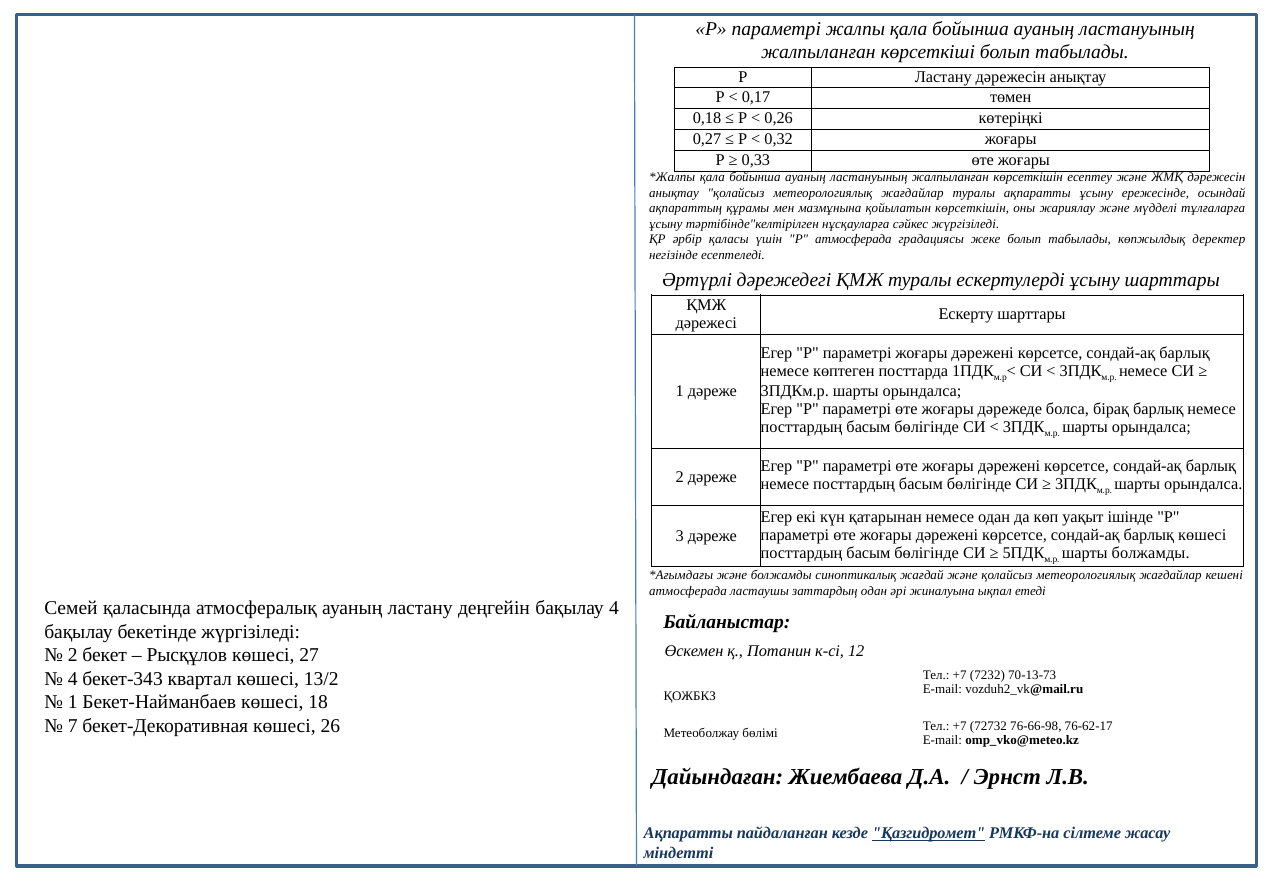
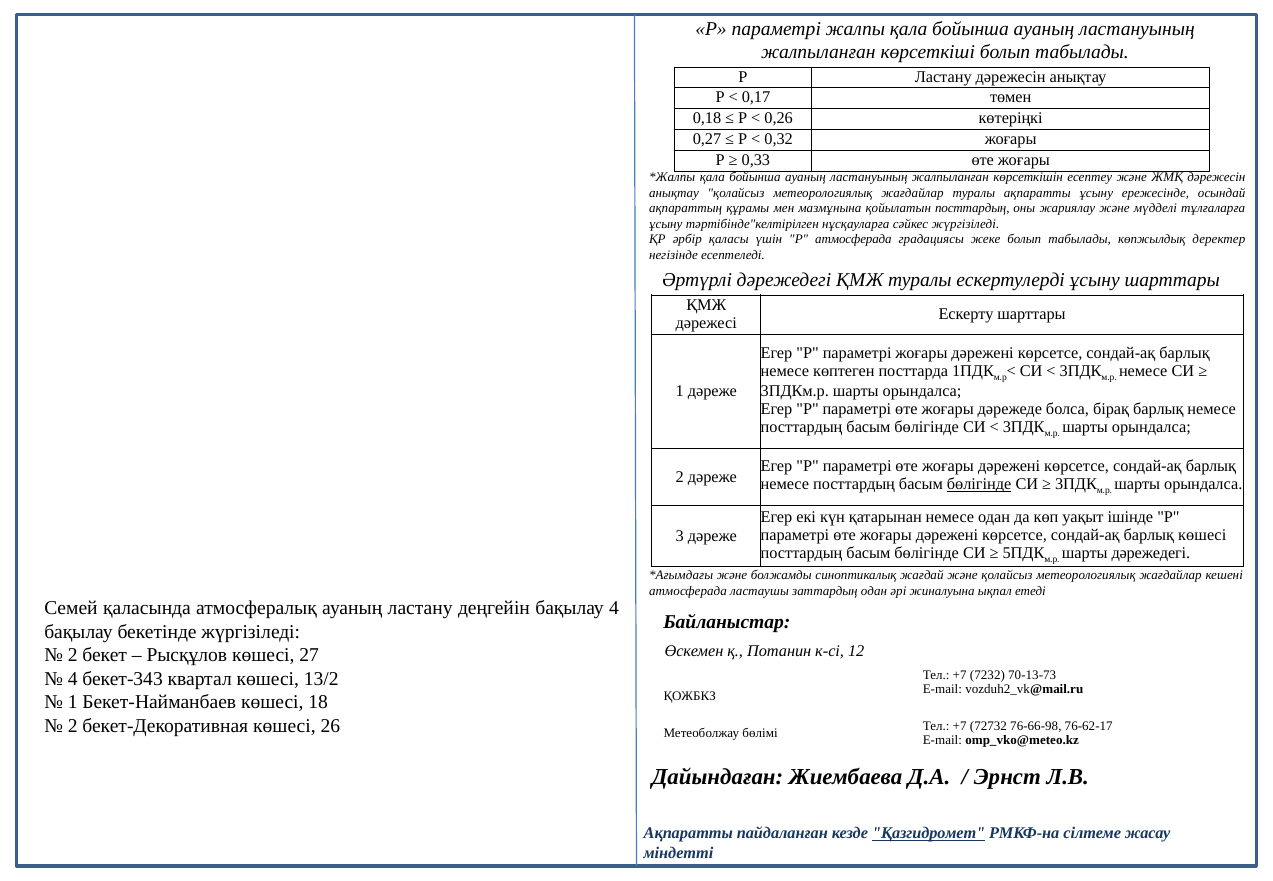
қойылатын көрсеткішін: көрсеткішін -> посттардың (972, 208)
бөлігінде underline: none -> present (979, 485)
шарты болжамды: болжамды -> дәрежедегі (1151, 553)
7: 7 -> 2 (73, 726)
